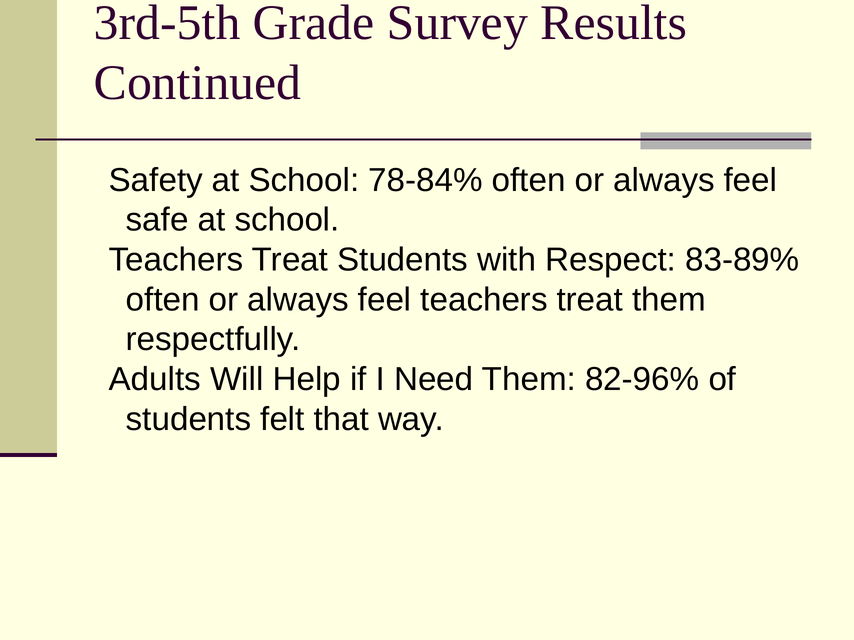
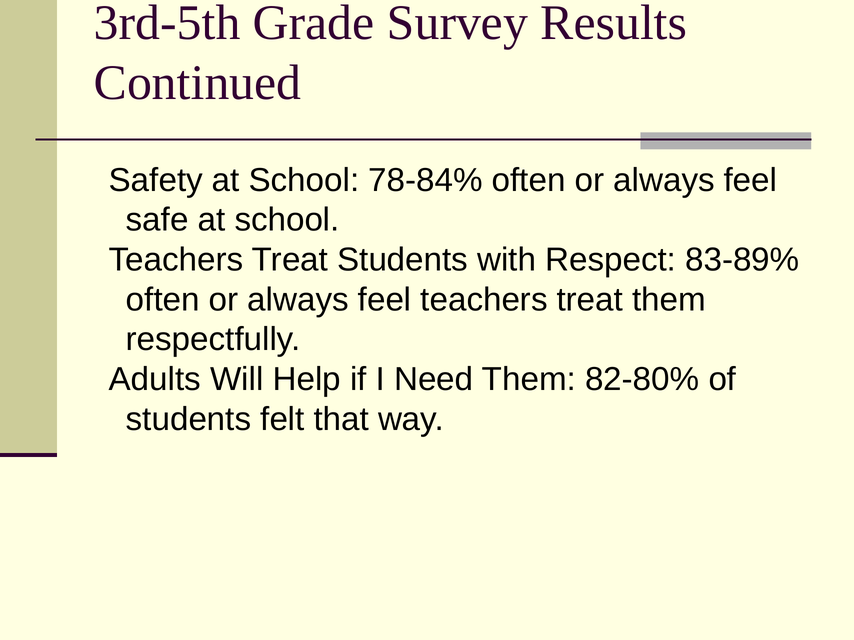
82-96%: 82-96% -> 82-80% (642, 380)
